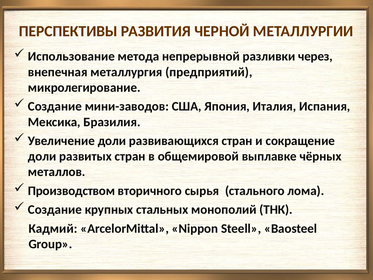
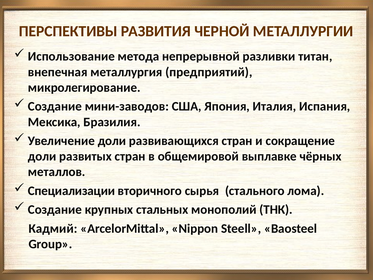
через: через -> титан (315, 56)
Производством: Производством -> Специализации (71, 191)
